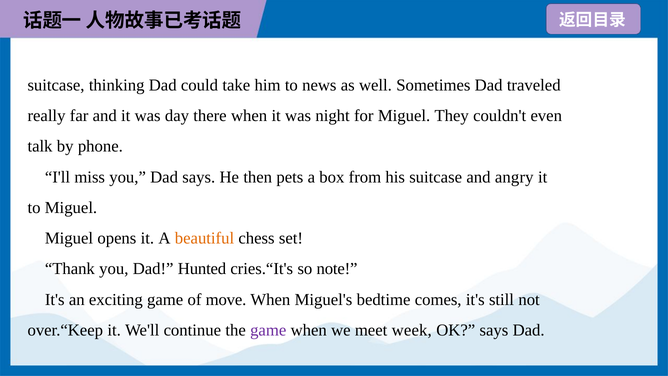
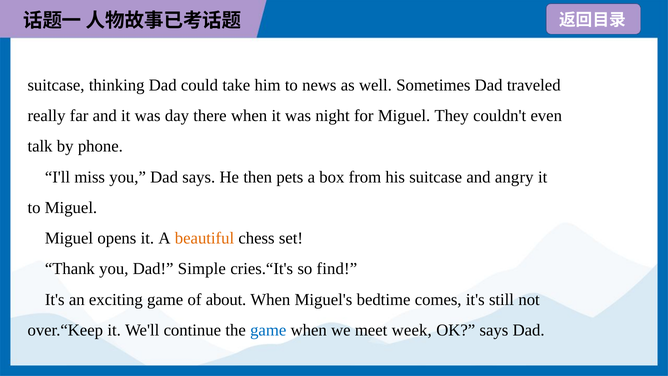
Hunted: Hunted -> Simple (202, 269)
note: note -> find (337, 269)
move: move -> about (226, 299)
game colour: purple -> blue (268, 330)
